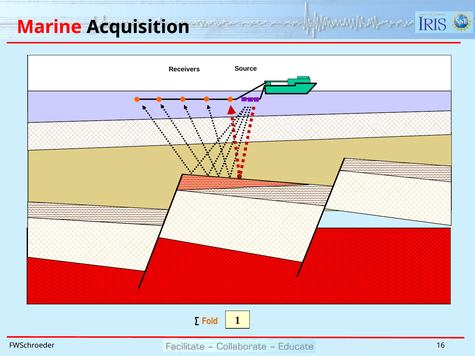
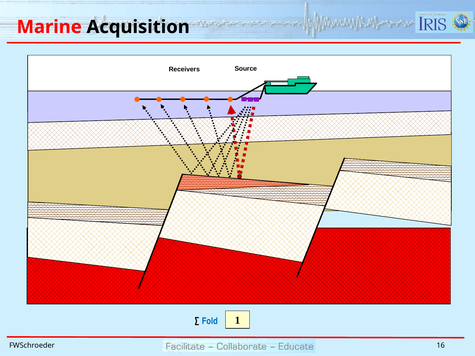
Fold colour: orange -> blue (210, 321)
